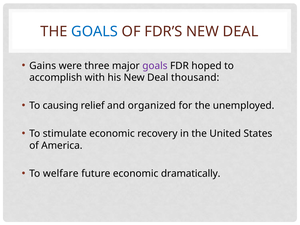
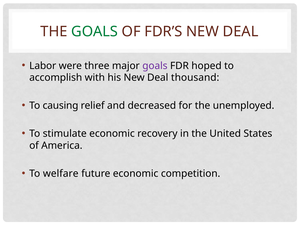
GOALS colour: blue -> green (95, 31)
Gains: Gains -> Labor (43, 66)
organized: organized -> decreased (152, 106)
dramatically: dramatically -> competition (191, 174)
